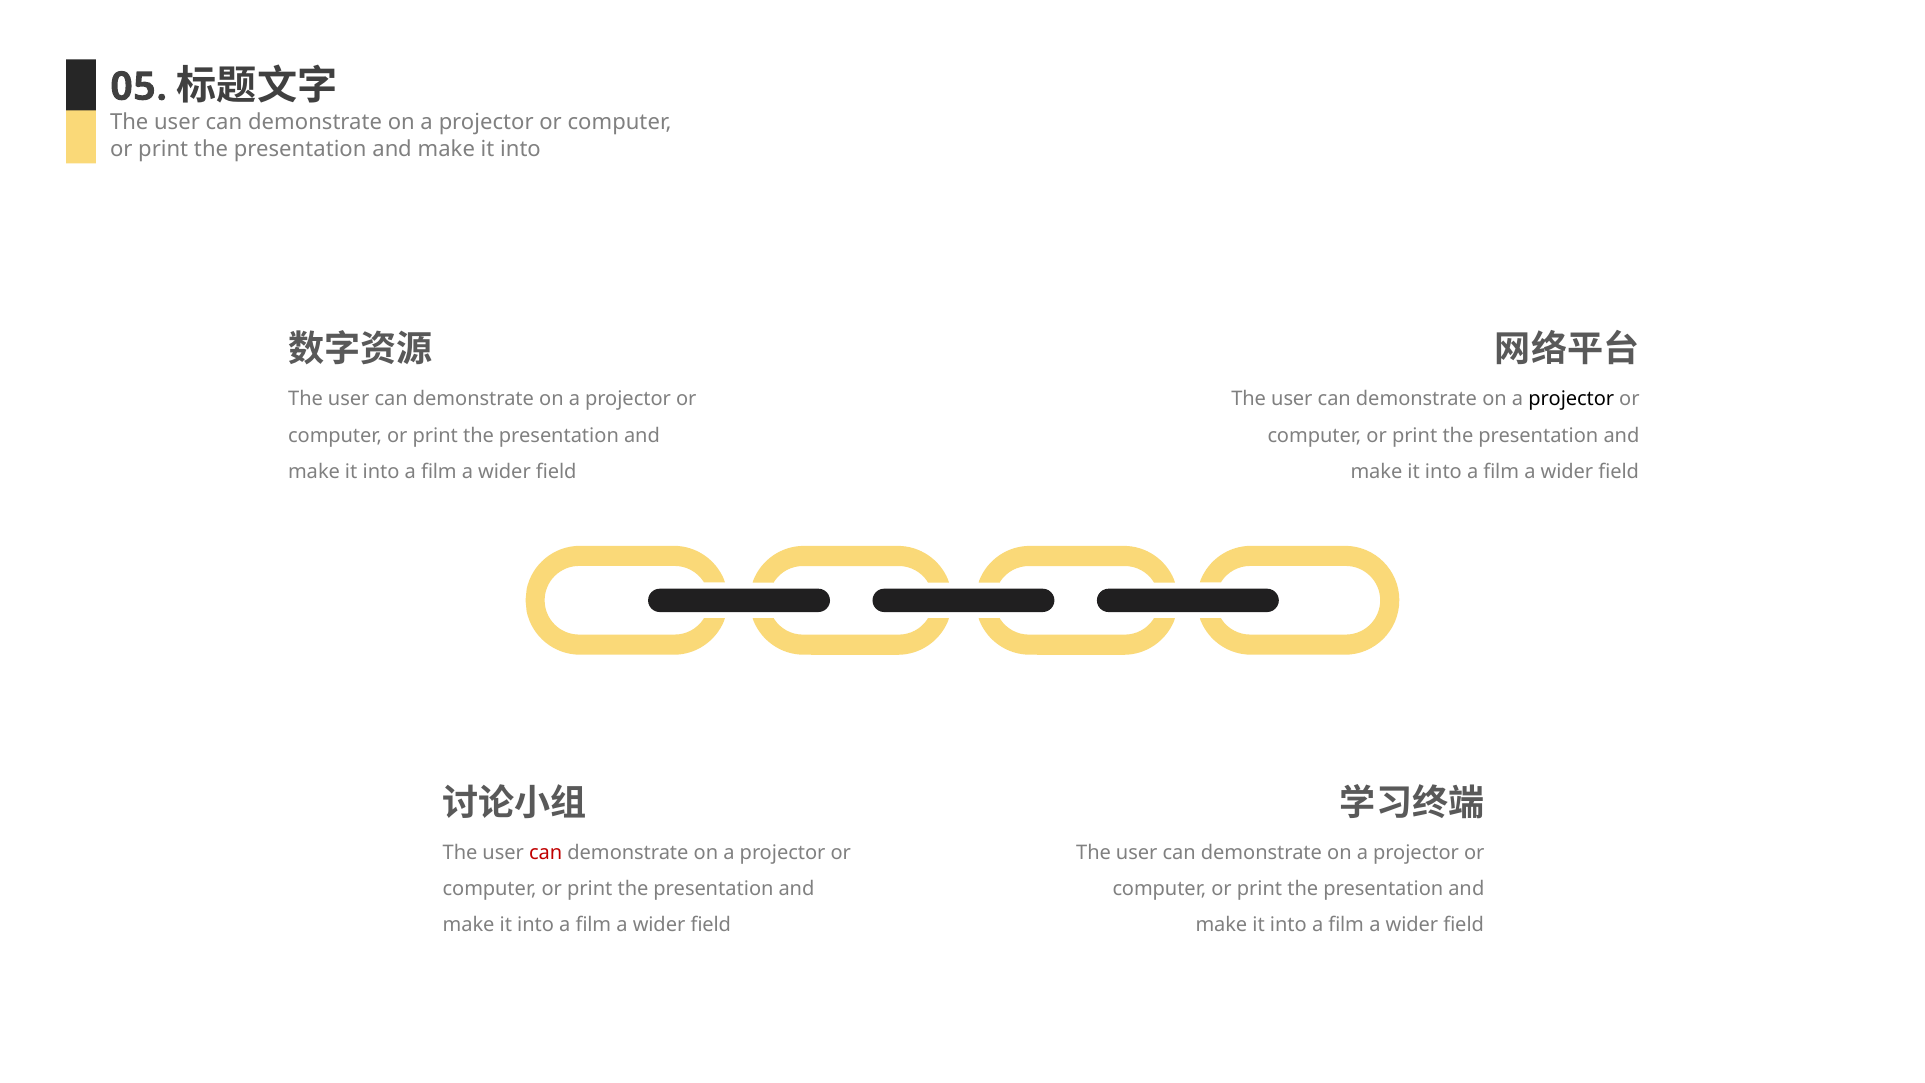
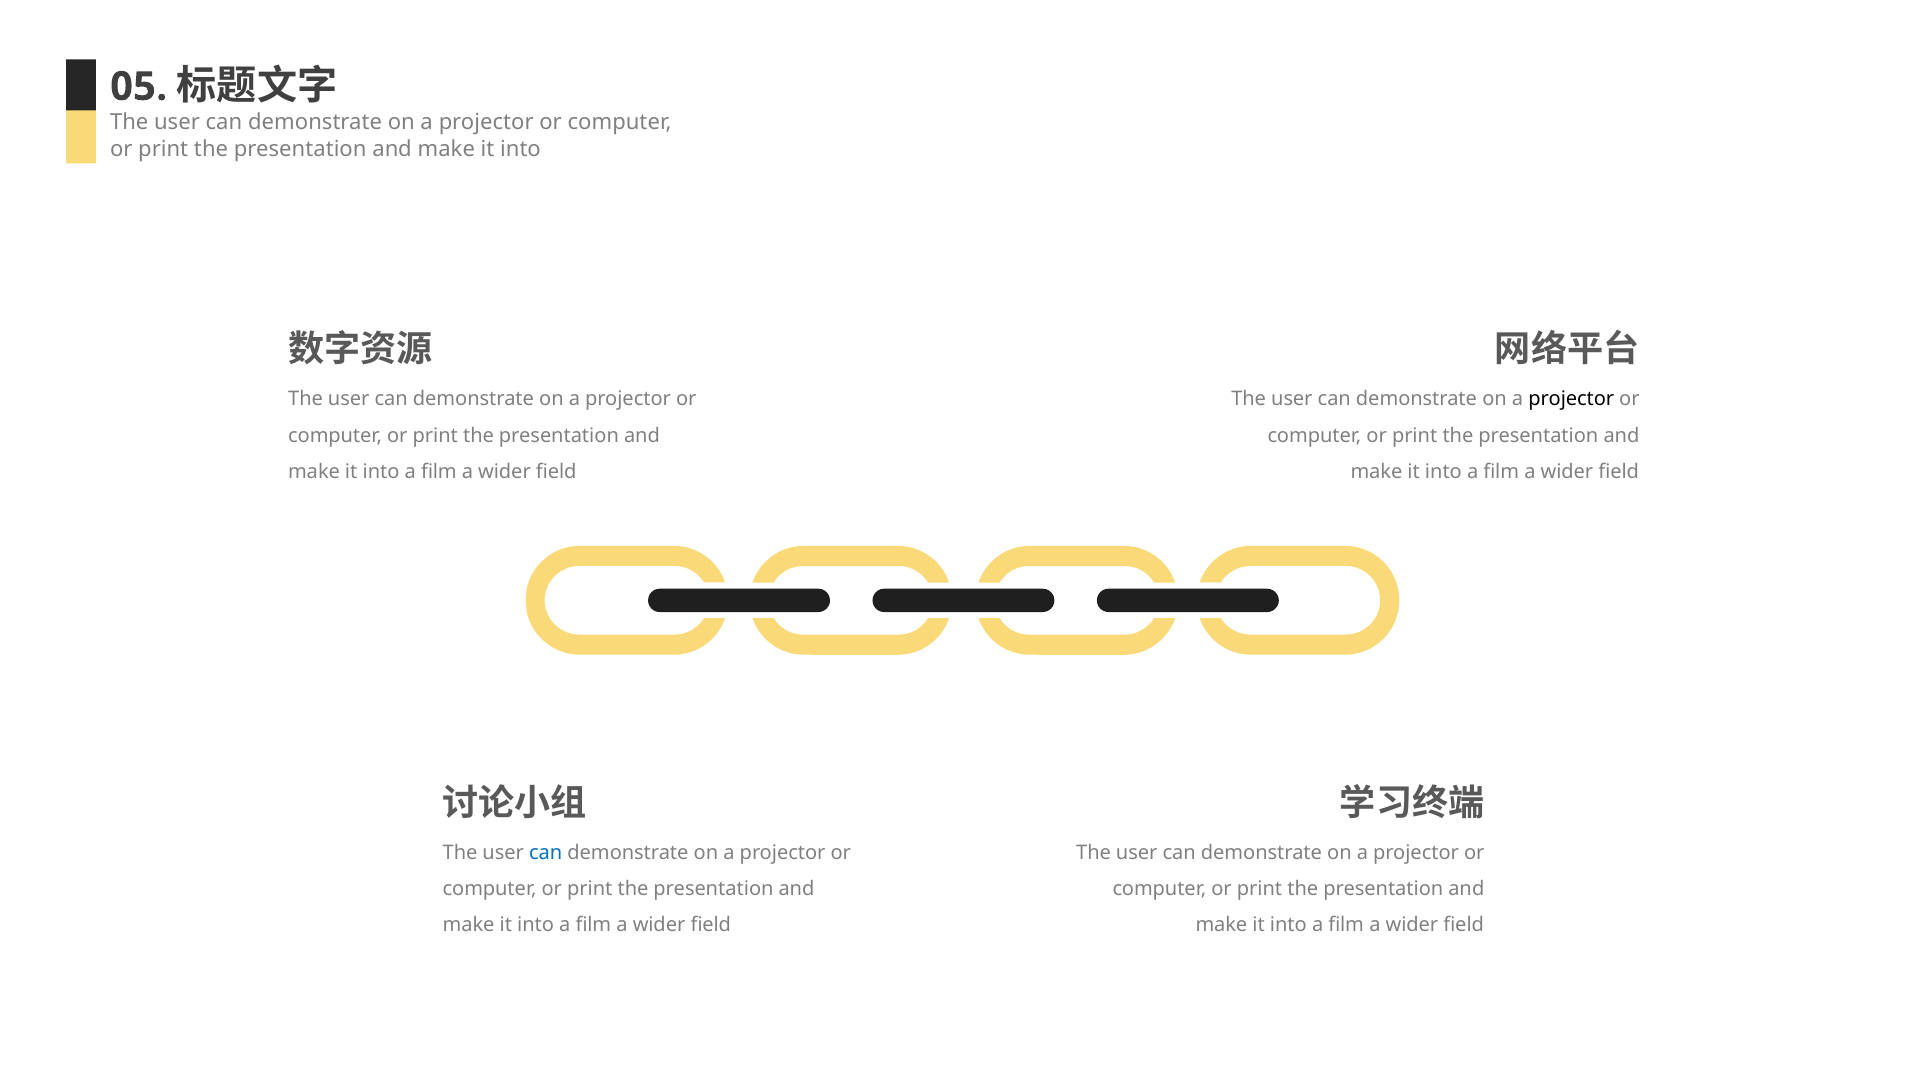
can colour: red -> blue (546, 853)
